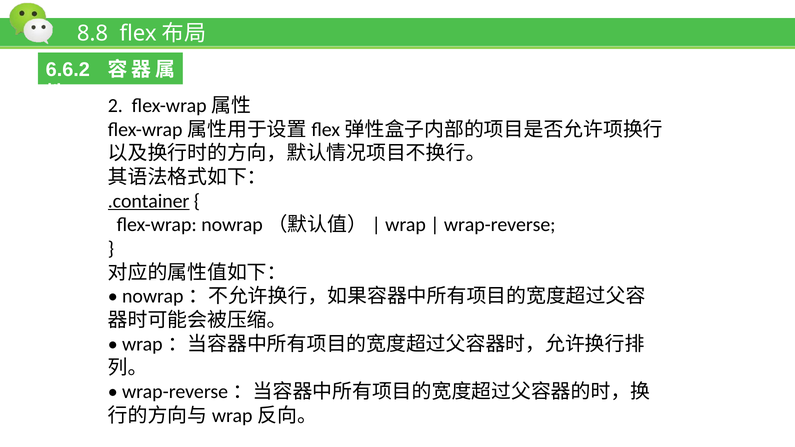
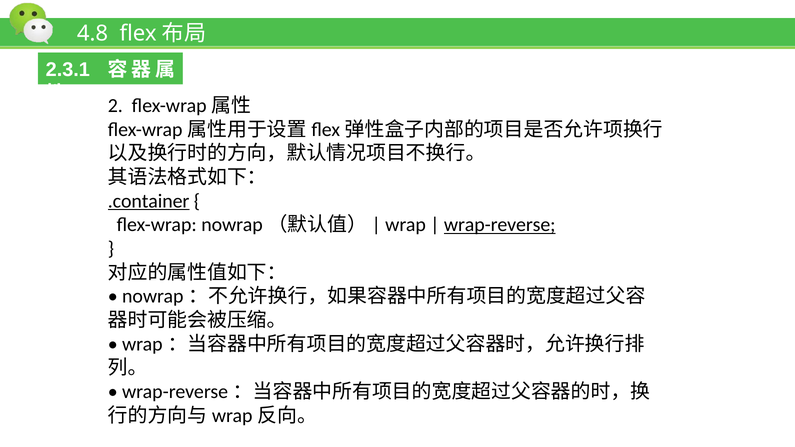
8.8: 8.8 -> 4.8 (93, 34)
6.6.2: 6.6.2 -> 2.3.1 (68, 70)
wrap-reverse underline: none -> present (500, 225)
